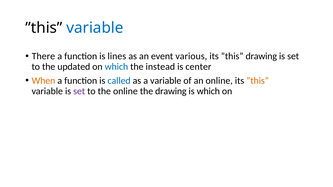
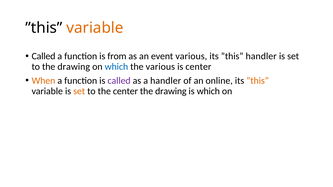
variable colour: blue -> orange (95, 28)
There: There -> Called (43, 56)
lines: lines -> from (117, 56)
”this drawing: drawing -> handler (261, 56)
to the updated: updated -> drawing (74, 67)
the instead: instead -> various (160, 67)
called colour: blue -> purple (119, 81)
a variable: variable -> handler (166, 81)
set colour: purple -> orange (79, 91)
the online: online -> center (125, 91)
